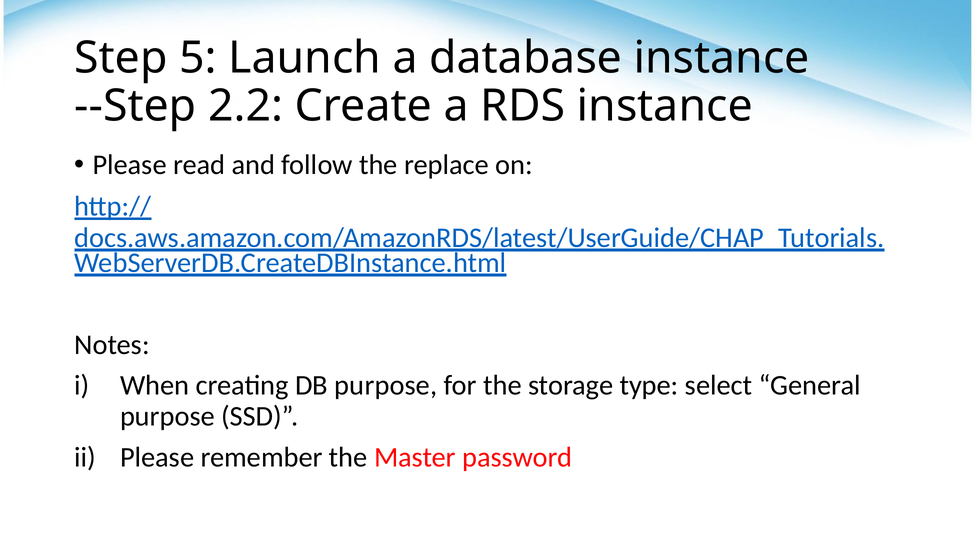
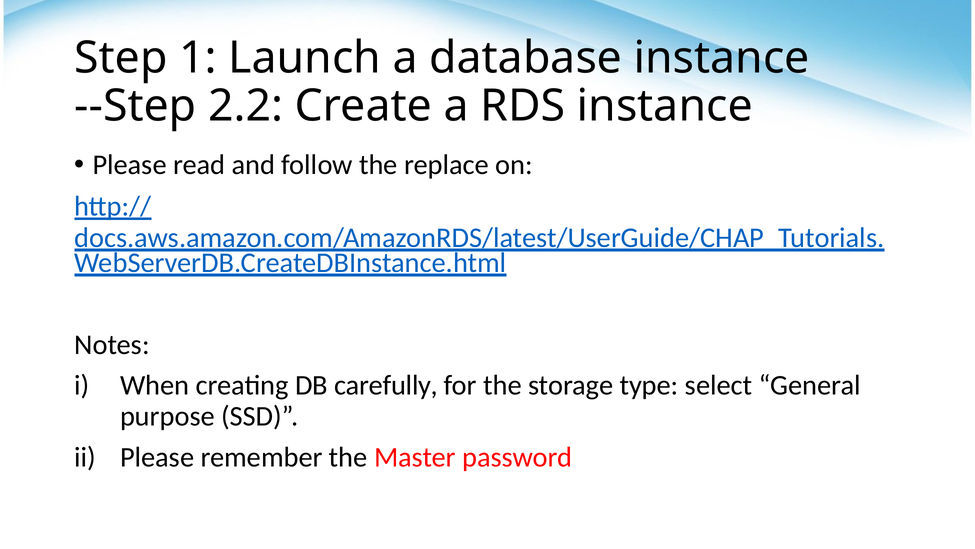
5: 5 -> 1 (198, 58)
DB purpose: purpose -> carefully (386, 385)
